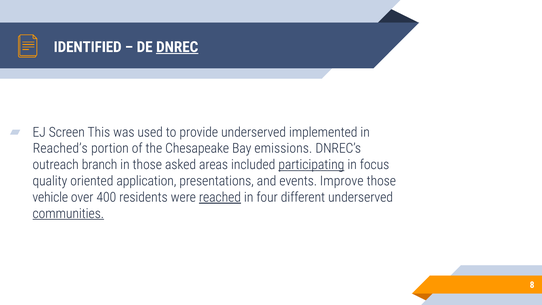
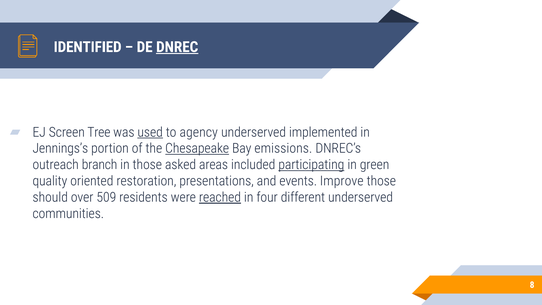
This: This -> Tree (99, 132)
used underline: none -> present (150, 132)
provide: provide -> agency (199, 132)
Reached’s: Reached’s -> Jennings’s (60, 148)
Chesapeake underline: none -> present (197, 148)
focus: focus -> green (375, 165)
application: application -> restoration (146, 181)
vehicle: vehicle -> should (50, 197)
400: 400 -> 509 (106, 197)
communities underline: present -> none (68, 213)
